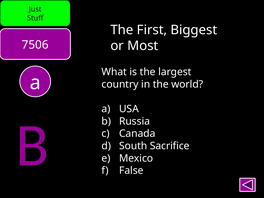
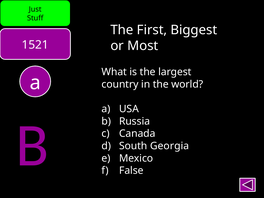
7506: 7506 -> 1521 (35, 45)
Sacrifice: Sacrifice -> Georgia (170, 146)
